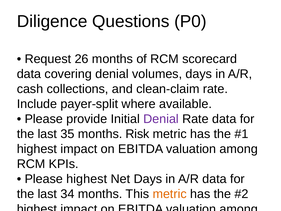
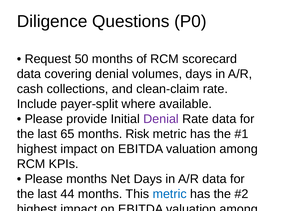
26: 26 -> 50 (82, 59)
35: 35 -> 65 (67, 134)
Please highest: highest -> months (87, 179)
34: 34 -> 44 (67, 194)
metric colour: orange -> blue (170, 194)
